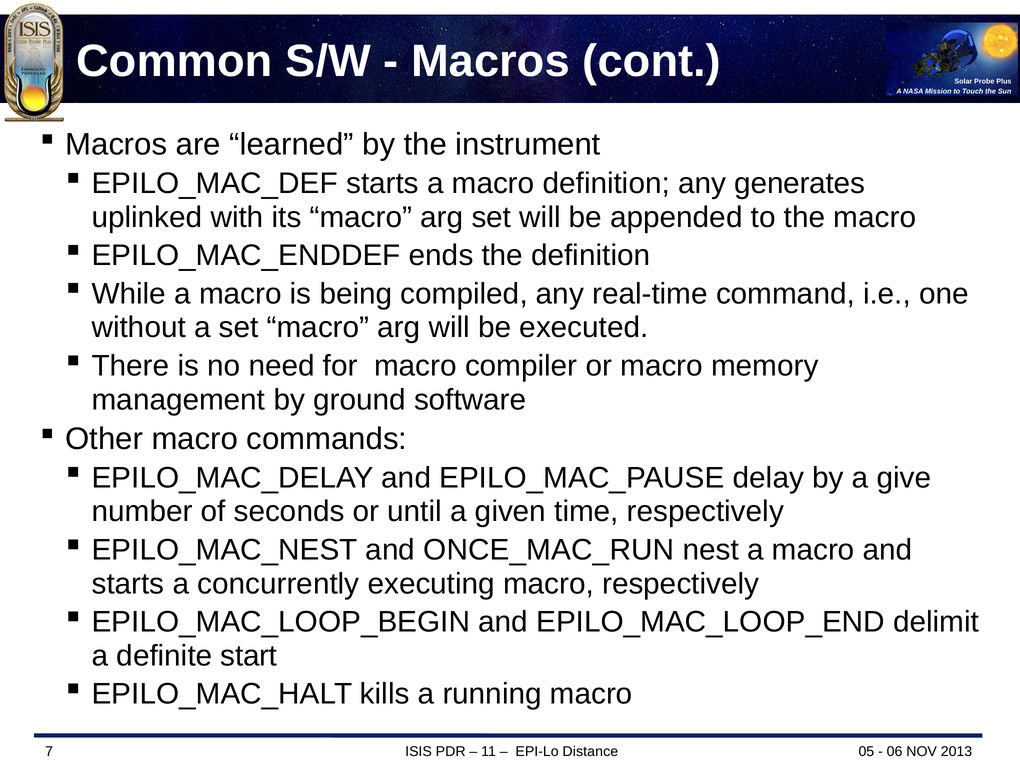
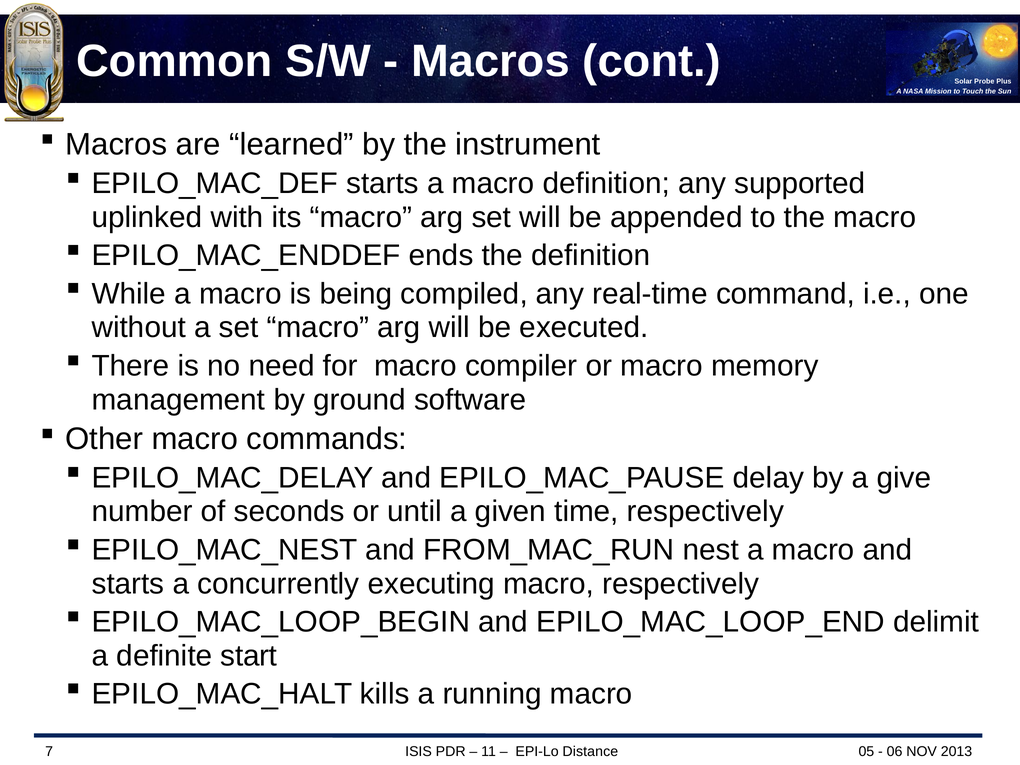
generates: generates -> supported (800, 183)
ONCE_MAC_RUN: ONCE_MAC_RUN -> FROM_MAC_RUN (549, 550)
